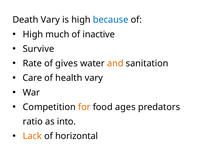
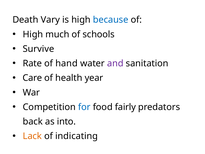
inactive: inactive -> schools (99, 34)
gives: gives -> hand (67, 63)
and colour: orange -> purple (115, 63)
health vary: vary -> year (94, 78)
for colour: orange -> blue (84, 107)
ages: ages -> fairly (125, 107)
ratio: ratio -> back (33, 121)
horizontal: horizontal -> indicating (77, 136)
